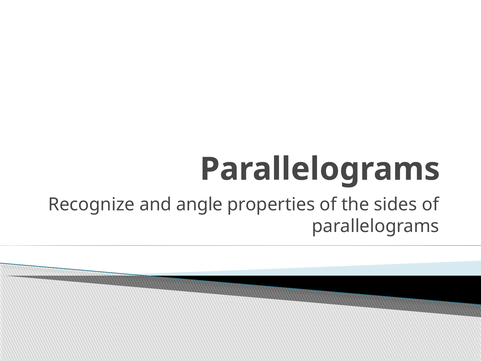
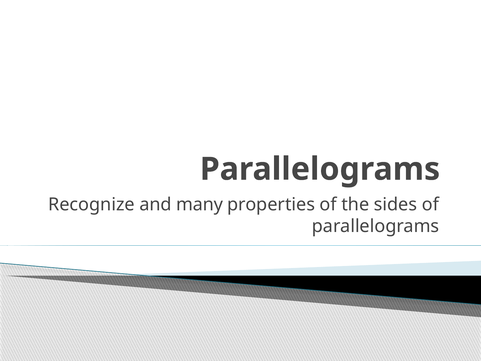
angle: angle -> many (200, 204)
